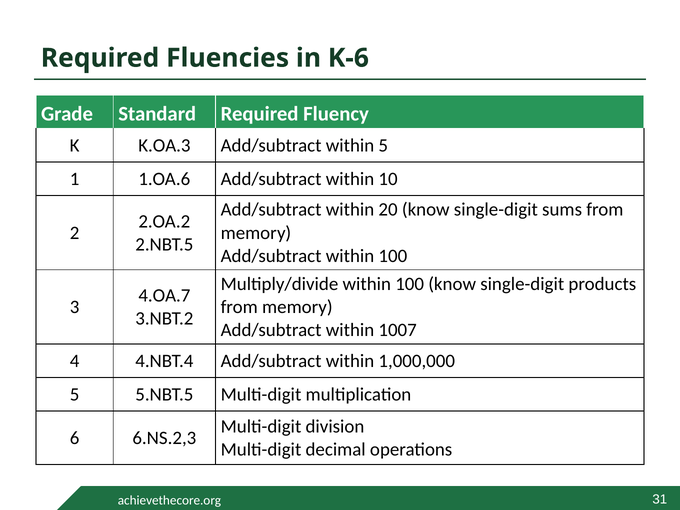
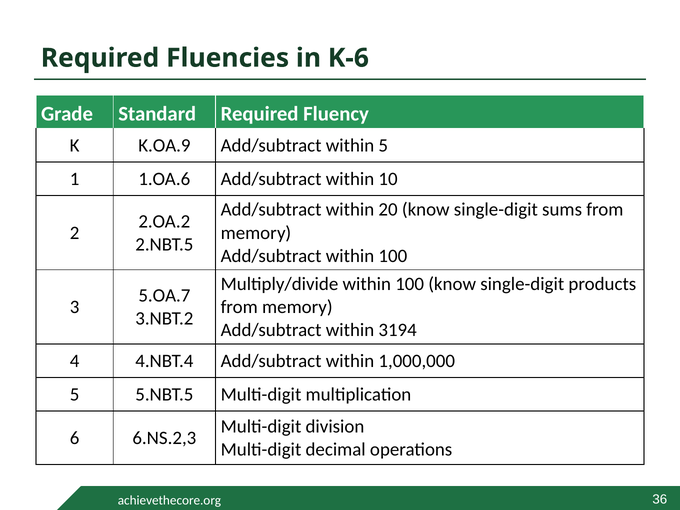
K.OA.3: K.OA.3 -> K.OA.9 (164, 146)
4.OA.7: 4.OA.7 -> 5.OA.7 (164, 295)
1007: 1007 -> 3194 (398, 330)
31: 31 -> 36 (660, 499)
